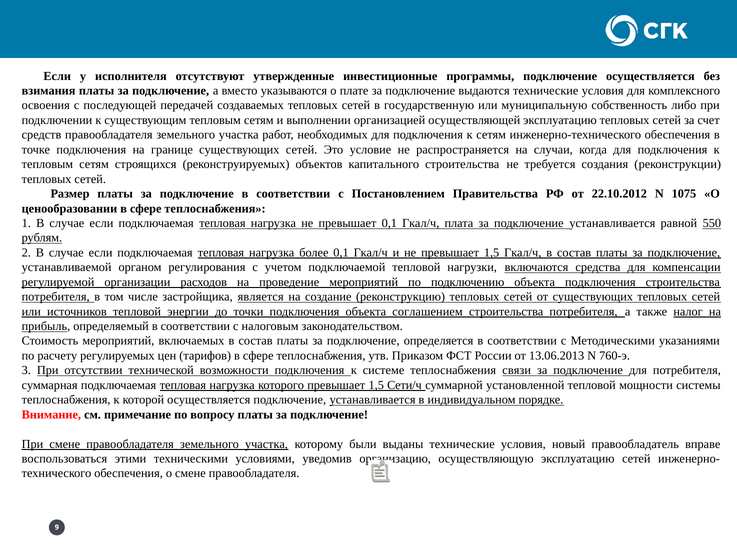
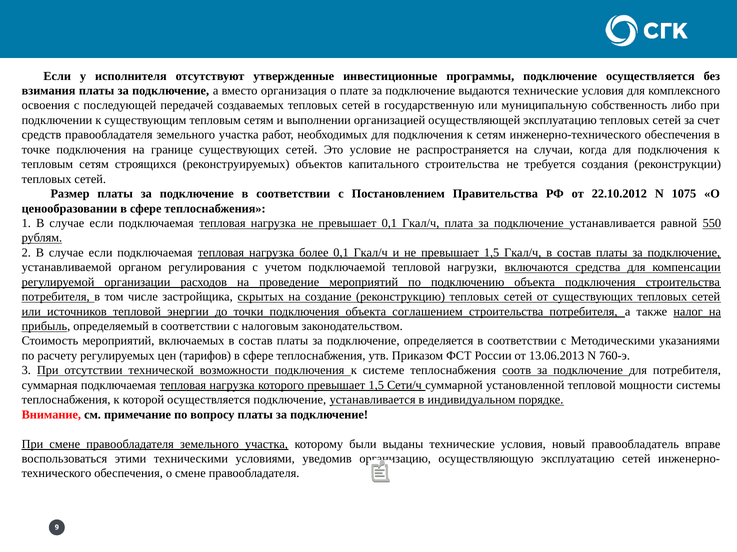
указываются: указываются -> организация (294, 91)
является: является -> скрытых (261, 297)
связи: связи -> соотв (517, 371)
